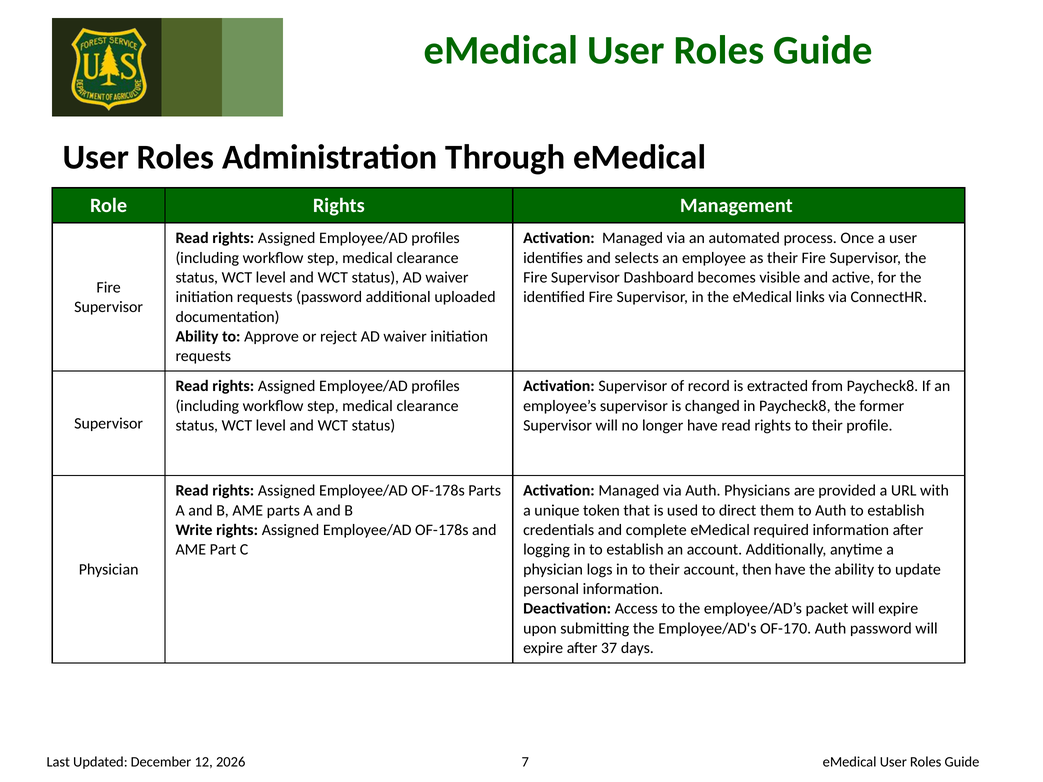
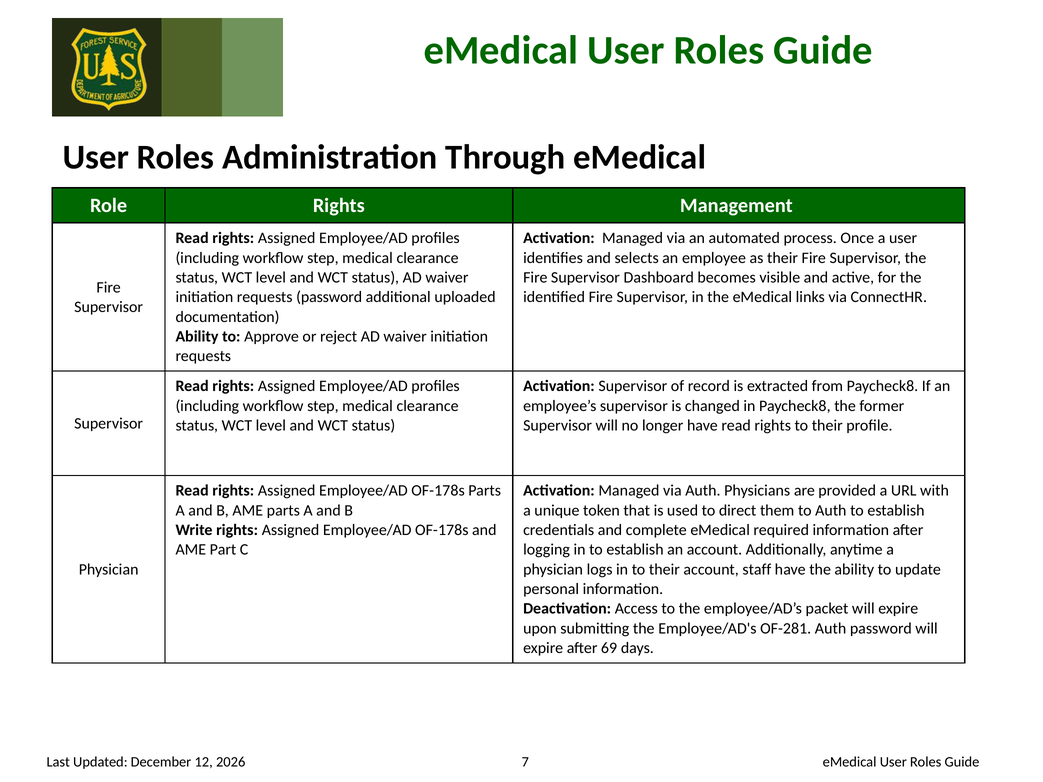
then: then -> staff (757, 570)
OF-170: OF-170 -> OF-281 (786, 629)
37: 37 -> 69 (609, 648)
